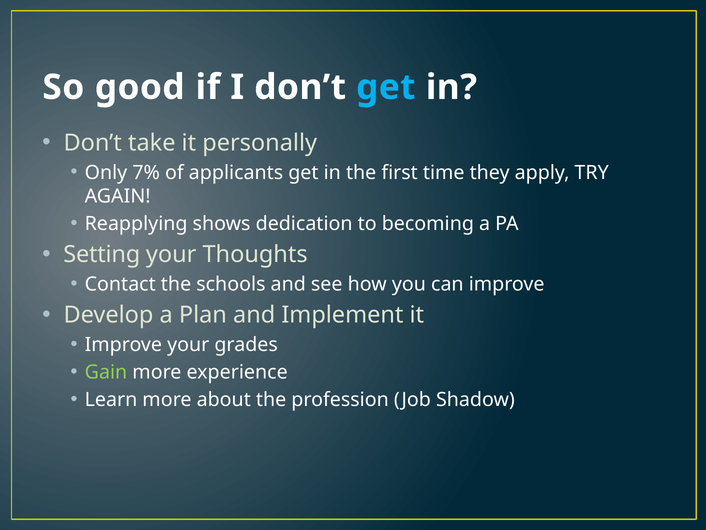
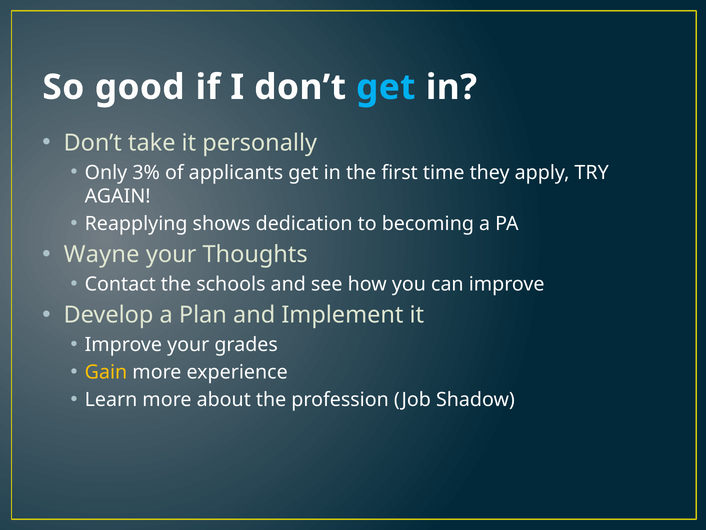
7%: 7% -> 3% (146, 172)
Setting: Setting -> Wayne (102, 254)
Gain colour: light green -> yellow (106, 372)
